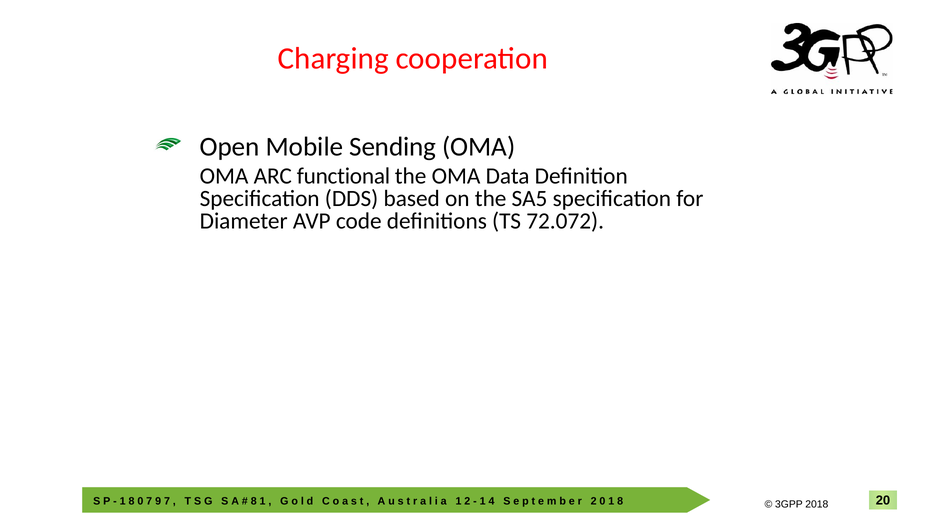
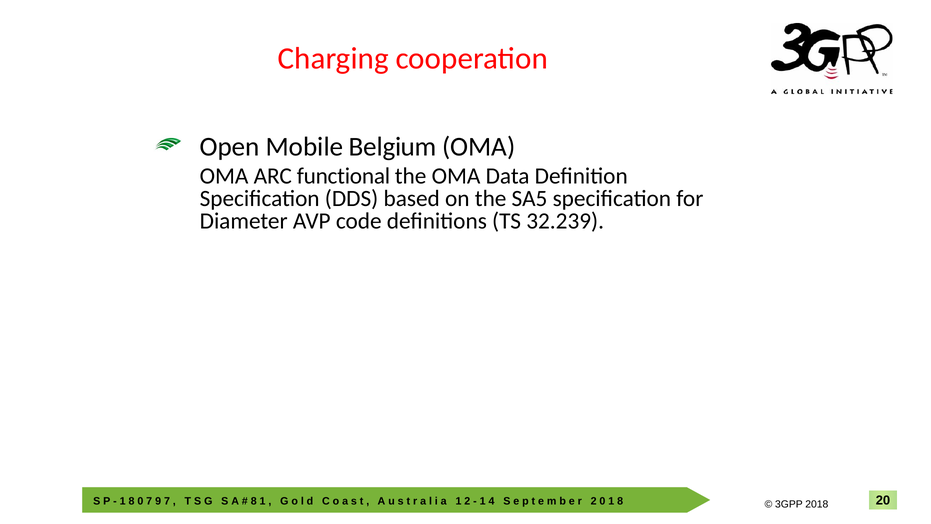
Sending: Sending -> Belgium (393, 147)
72.072: 72.072 -> 32.239 (565, 221)
